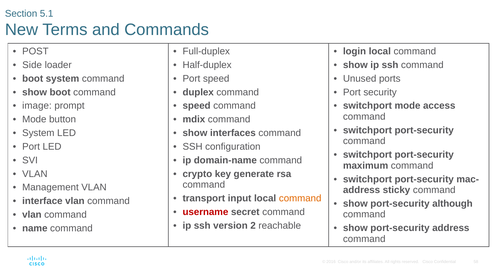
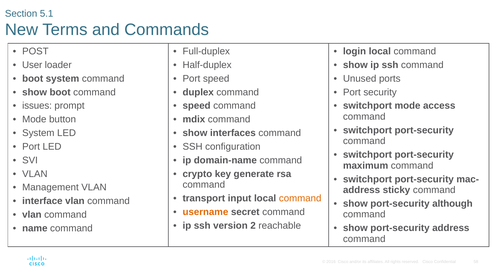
Side: Side -> User (32, 65)
image: image -> issues (37, 106)
username colour: red -> orange (205, 212)
